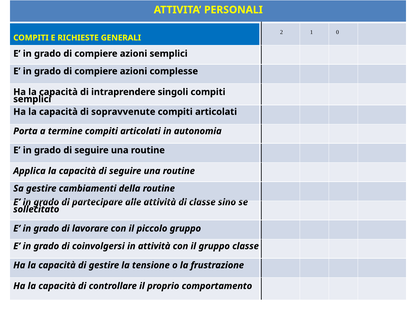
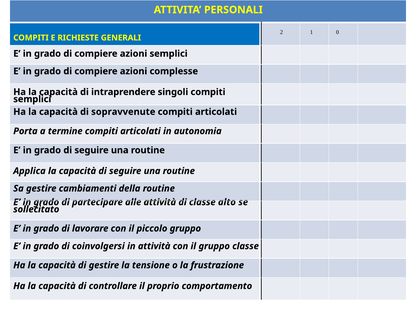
sino: sino -> alto (227, 202)
